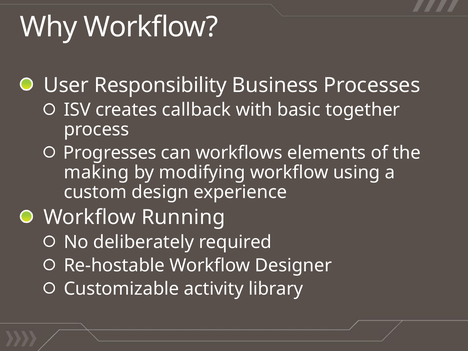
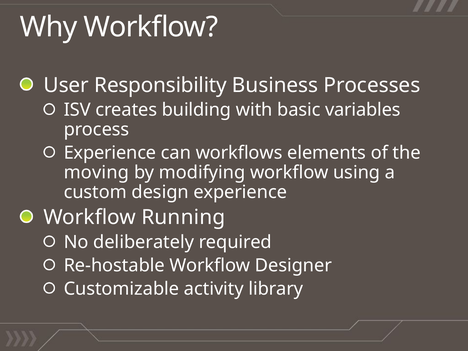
callback: callback -> building (197, 110)
together: together -> variables (363, 110)
Progresses: Progresses -> Experience (110, 153)
making: making -> moving (96, 173)
